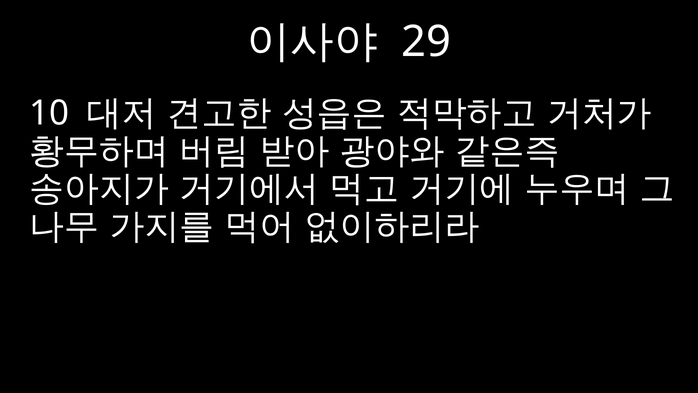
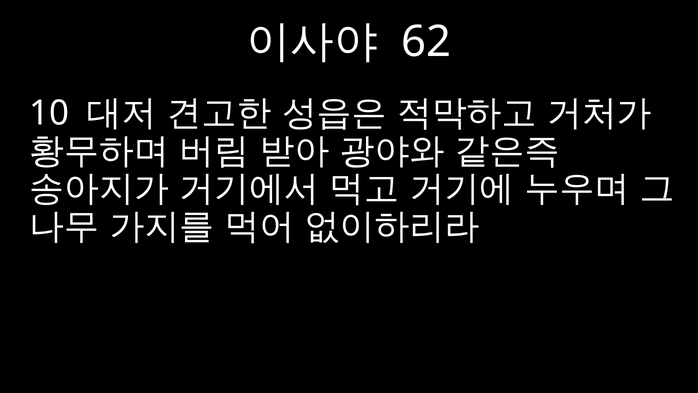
29: 29 -> 62 (426, 42)
